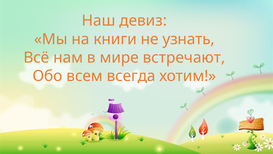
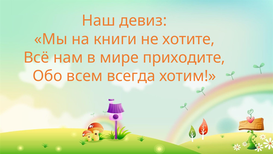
узнать: узнать -> хотите (189, 39)
встречают: встречают -> приходите (184, 57)
